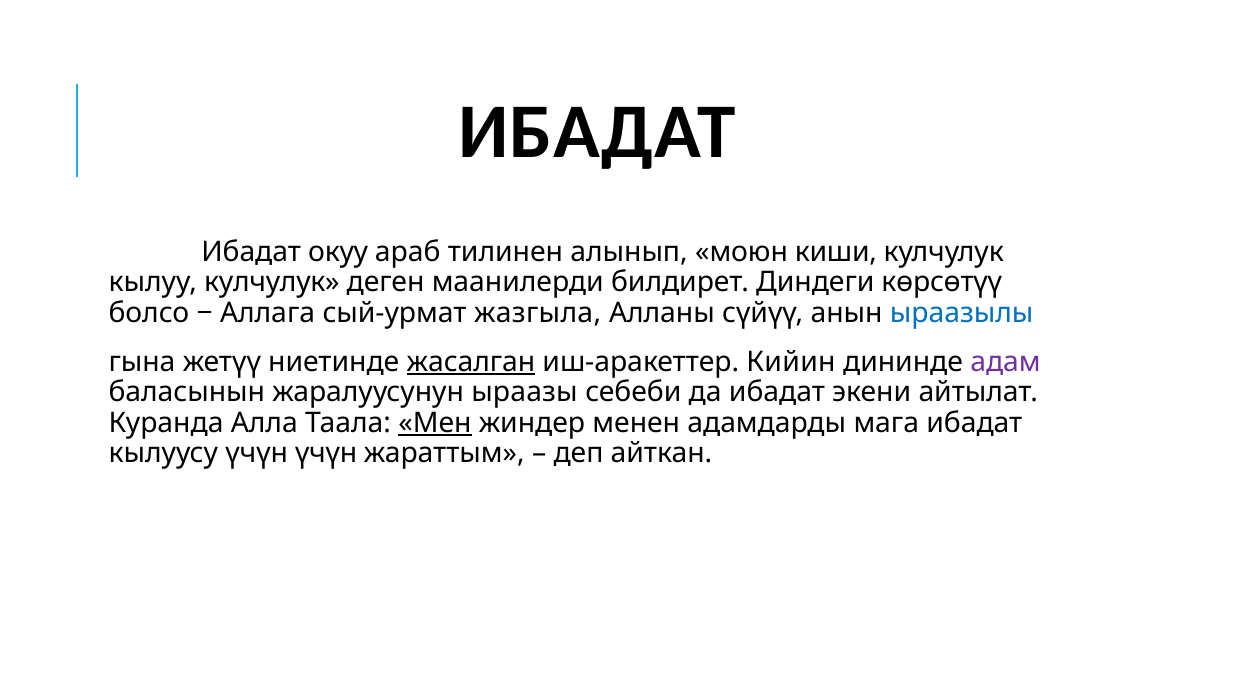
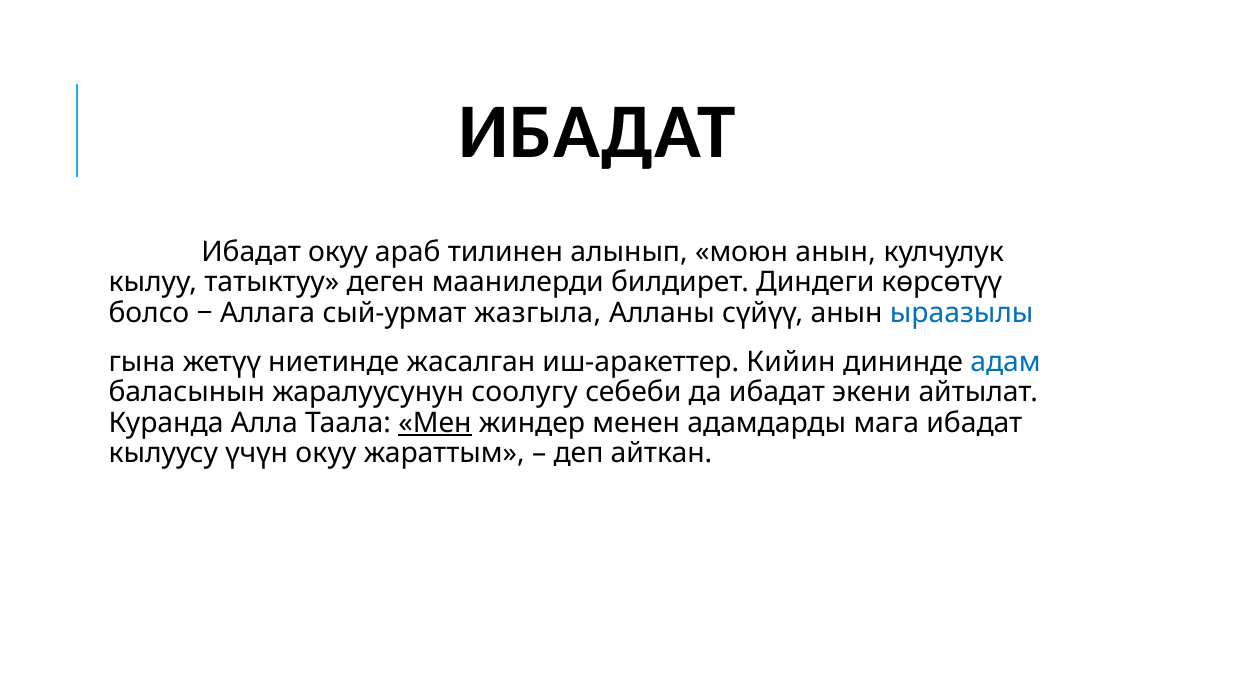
моюн киши: киши -> анын (836, 252)
кылуу кулчулук: кулчулук -> татыктуу (272, 282)
жасалган underline: present -> none (471, 362)
адам colour: purple -> blue (1006, 362)
ыраазы: ыраазы -> соолугу (525, 392)
үчүн үчүн: үчүн -> окуу (326, 453)
